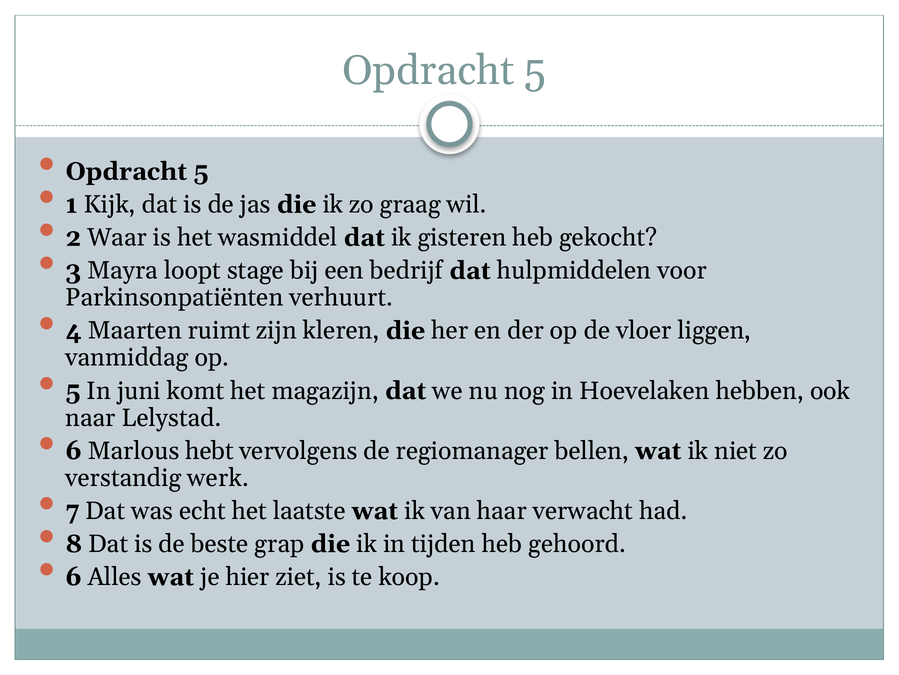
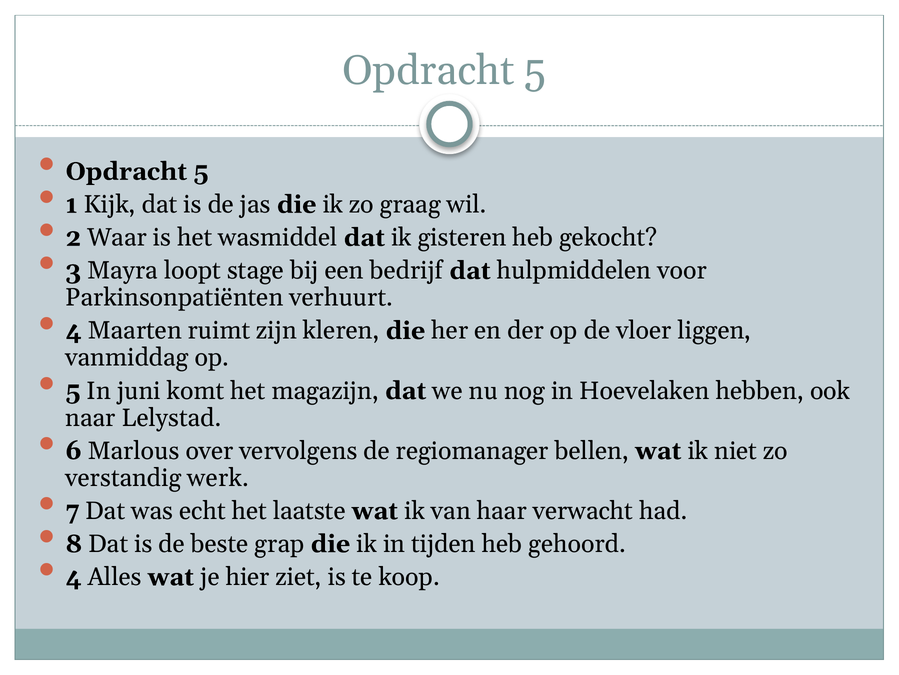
hebt: hebt -> over (209, 450)
6: 6 -> 4 (74, 576)
